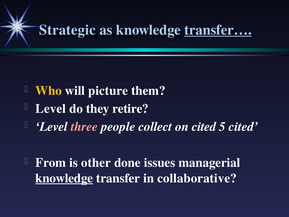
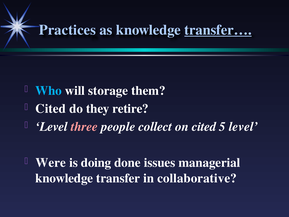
Strategic: Strategic -> Practices (67, 30)
Who colour: yellow -> light blue (49, 91)
picture: picture -> storage (108, 91)
Level: Level -> Cited (51, 109)
5 cited: cited -> level (243, 127)
From: From -> Were (51, 163)
other: other -> doing (96, 163)
knowledge underline: present -> none (64, 178)
